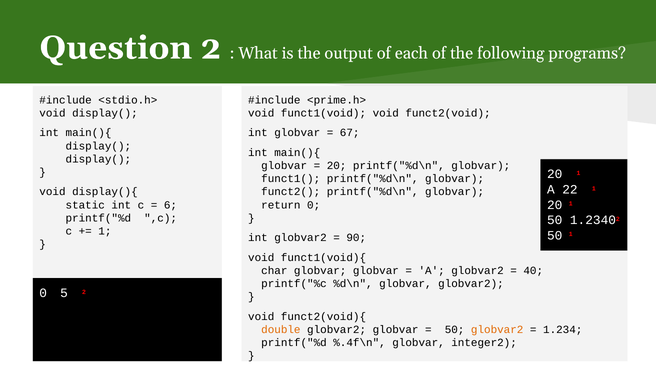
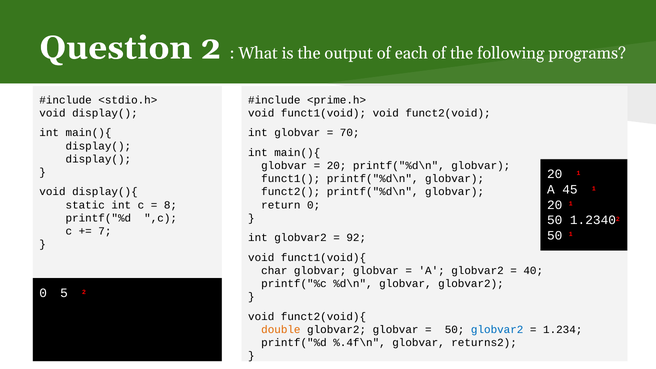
67: 67 -> 70 (350, 133)
22: 22 -> 45 (570, 190)
6: 6 -> 8 (170, 205)
1: 1 -> 7 (105, 231)
90: 90 -> 92 (356, 238)
globvar2 colour: orange -> blue (497, 330)
integer2: integer2 -> returns2 (484, 343)
